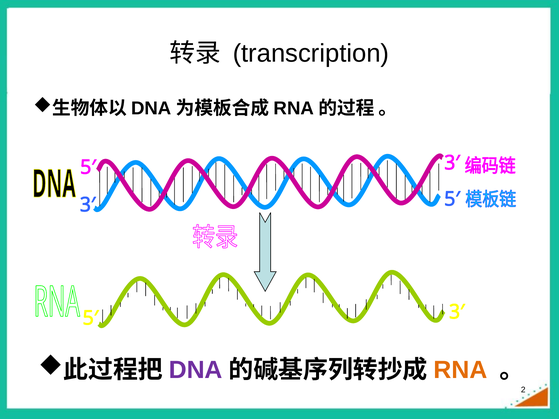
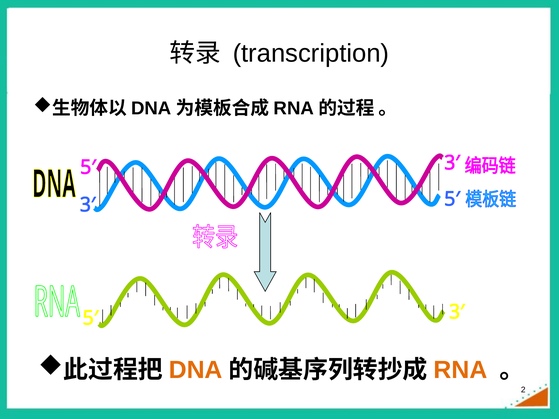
DNA colour: purple -> orange (196, 370)
